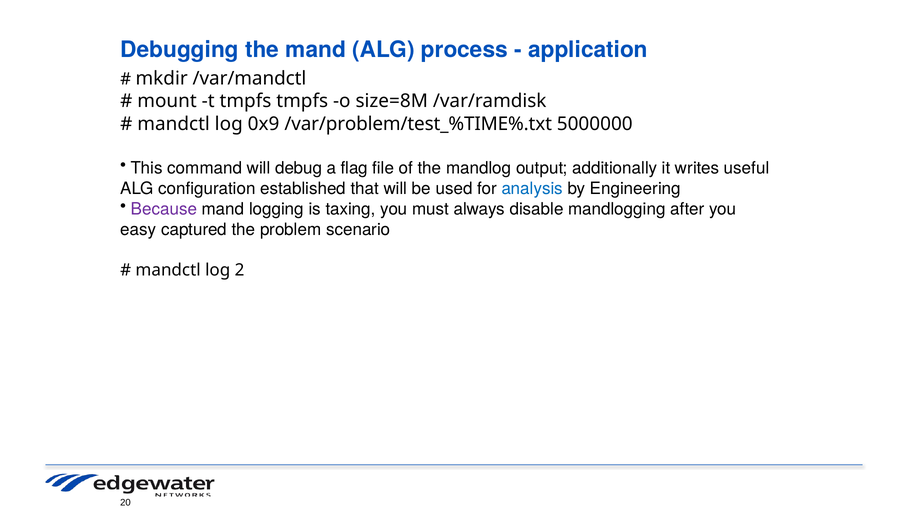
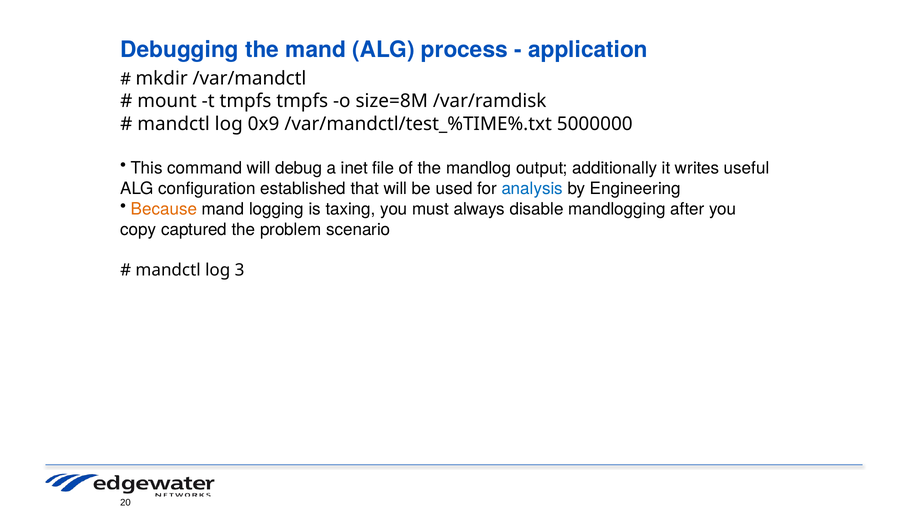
/var/problem/test_%TIME%.txt: /var/problem/test_%TIME%.txt -> /var/mandctl/test_%TIME%.txt (418, 124)
flag: flag -> inet (354, 168)
Because colour: purple -> orange (164, 209)
easy: easy -> copy (138, 229)
2: 2 -> 3 (240, 270)
